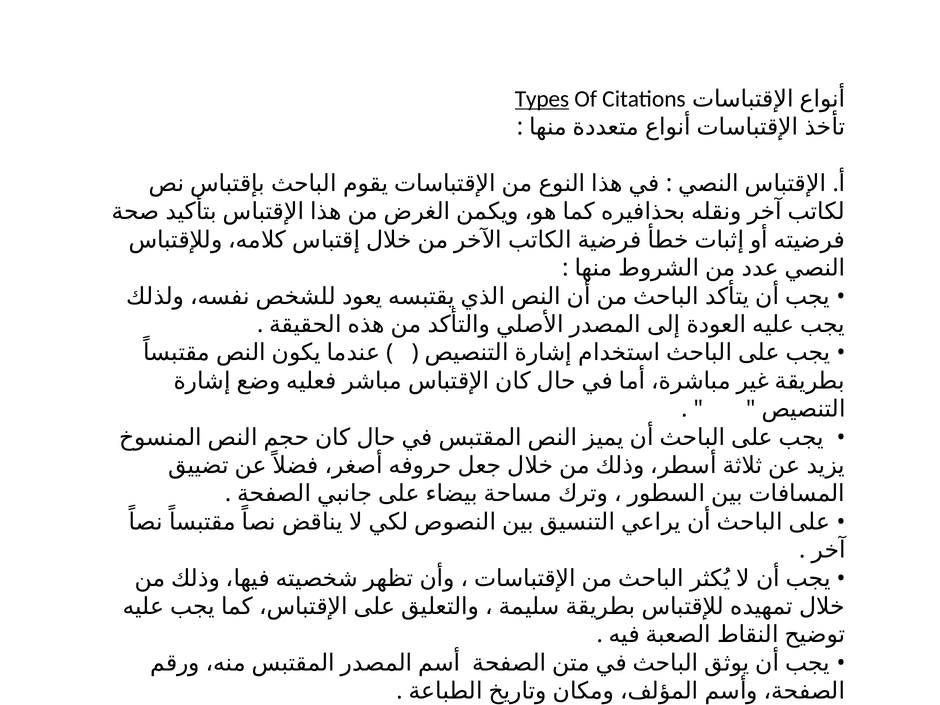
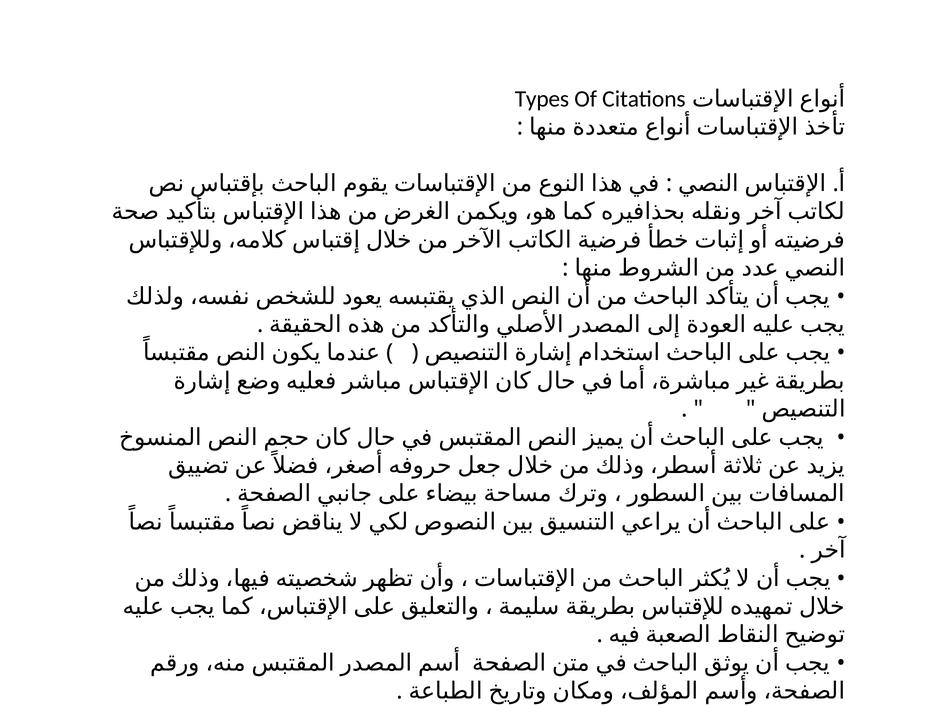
Types underline: present -> none (542, 99)
